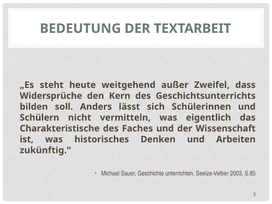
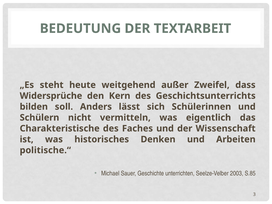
zukünftig.“: zukünftig.“ -> politische.“ (45, 150)
